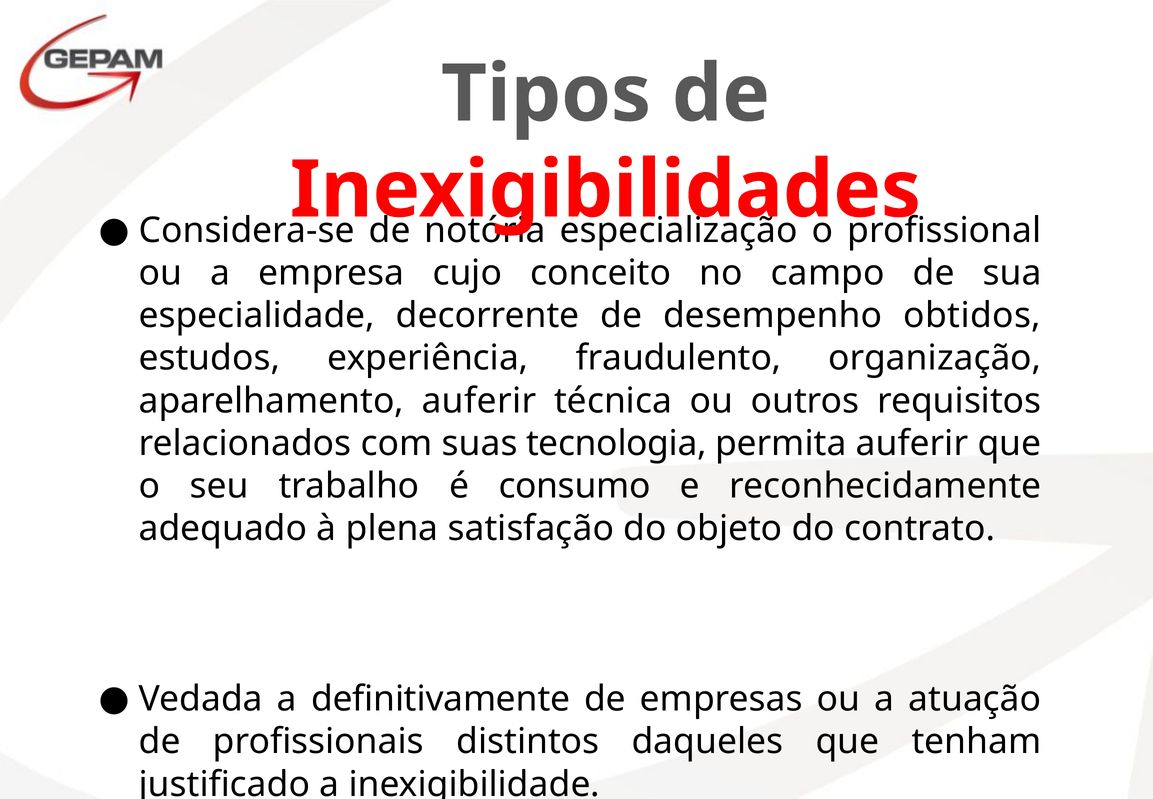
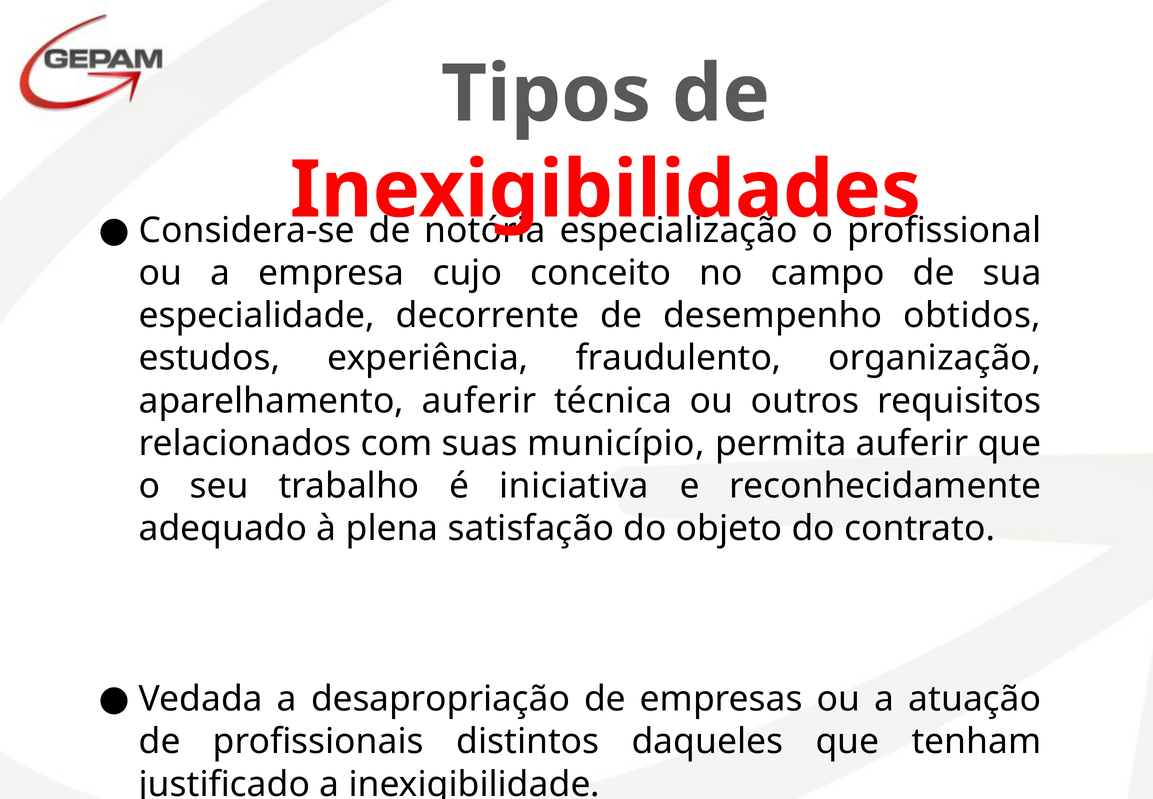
tecnologia: tecnologia -> município (616, 443)
consumo: consumo -> iniciativa (574, 486)
definitivamente: definitivamente -> desapropriação (441, 698)
